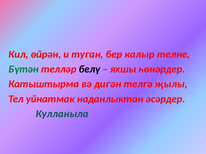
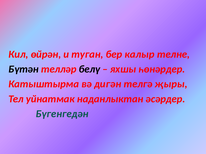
Бүтән colour: green -> black (24, 69)
җылы: җылы -> җыры (171, 84)
Кулланыла: Кулланыла -> Бүгенгедән (62, 114)
